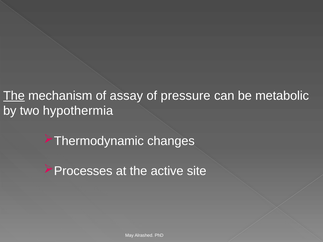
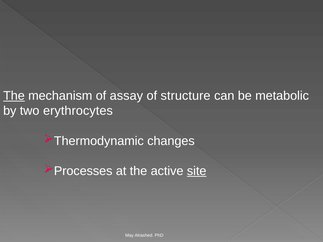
pressure: pressure -> structure (186, 96)
hypothermia: hypothermia -> erythrocytes (78, 111)
site underline: none -> present (197, 171)
